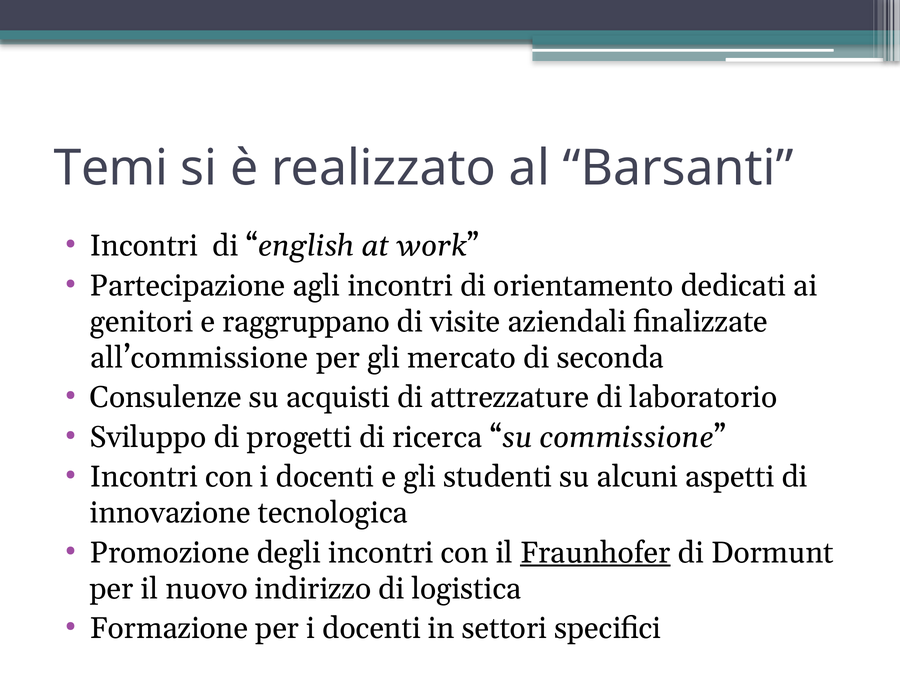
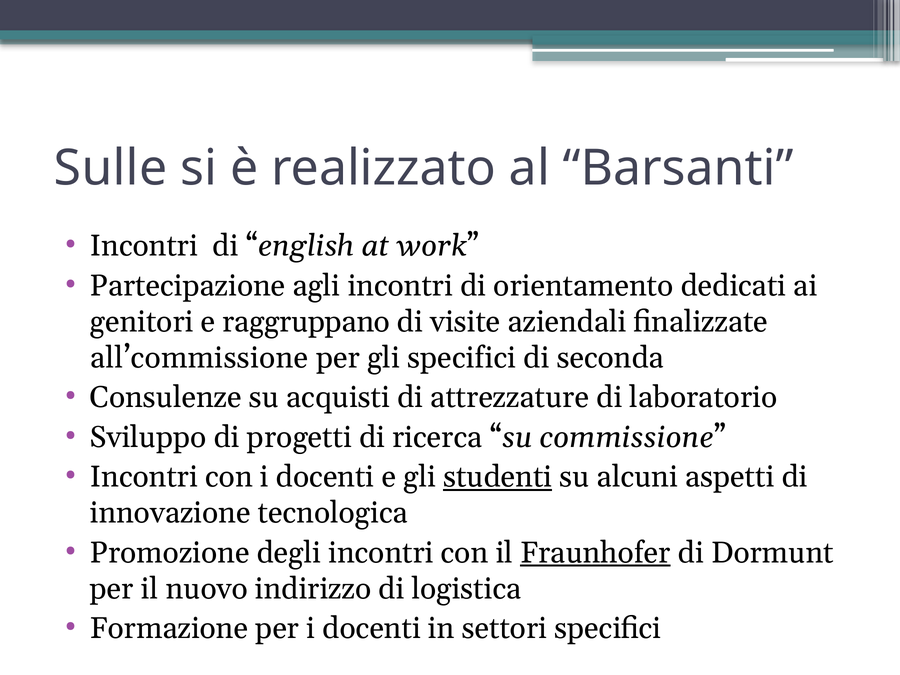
Temi: Temi -> Sulle (111, 168)
gli mercato: mercato -> specifici (462, 358)
studenti underline: none -> present (498, 477)
